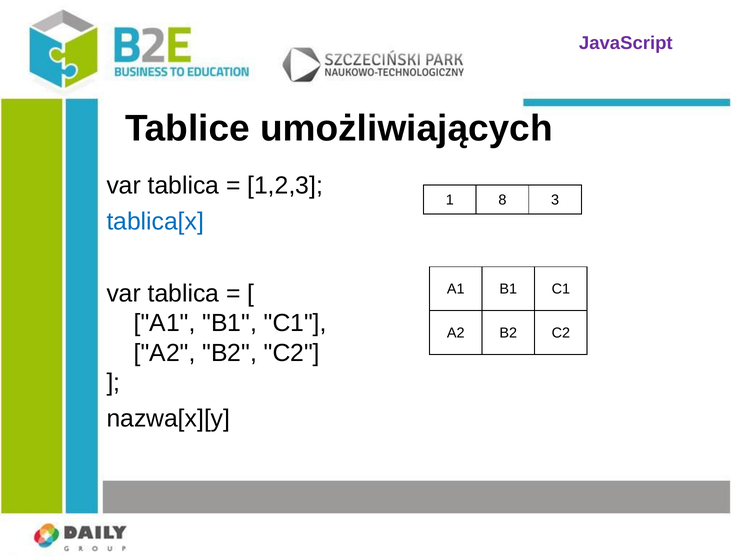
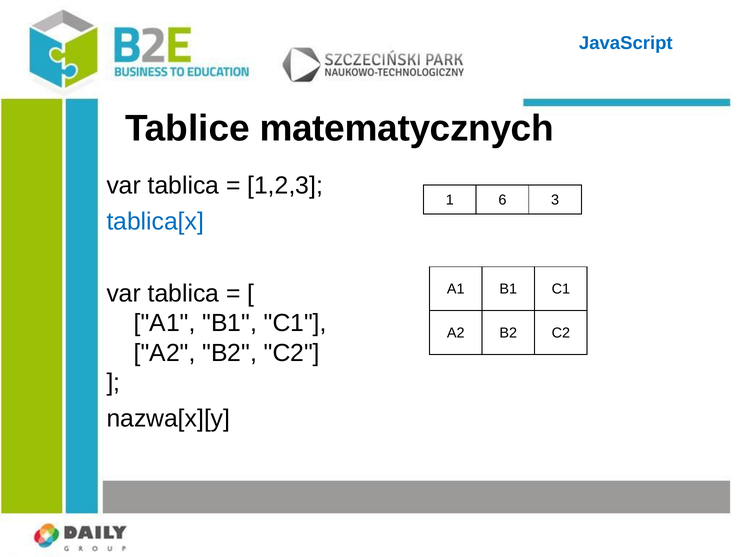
JavaScript colour: purple -> blue (626, 43)
umożliwiających: umożliwiających -> matematycznych (407, 128)
8: 8 -> 6 (502, 200)
